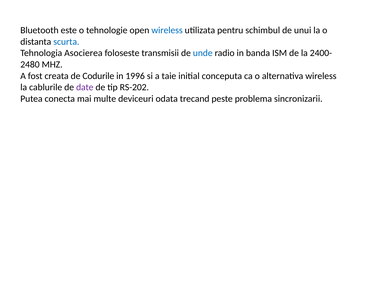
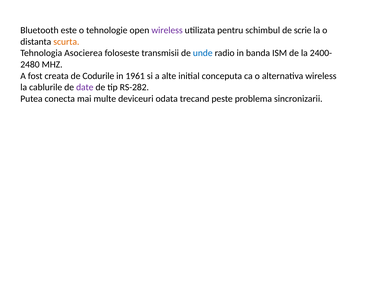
wireless colour: blue -> purple (167, 30)
unui: unui -> scrie (303, 30)
scurta colour: blue -> orange (66, 42)
1996: 1996 -> 1961 (135, 76)
taie: taie -> alte (169, 76)
RS-202: RS-202 -> RS-282 (134, 87)
